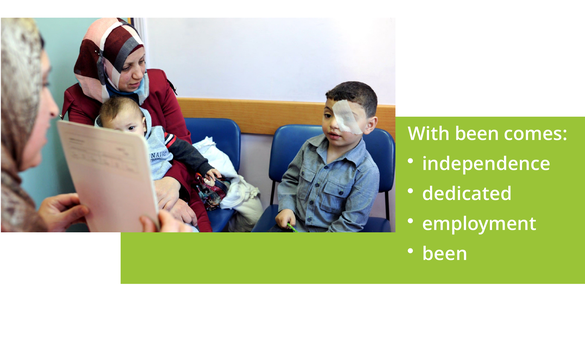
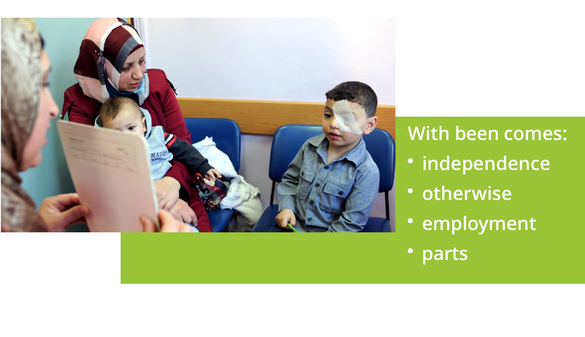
dedicated: dedicated -> otherwise (467, 194)
been: been -> parts (445, 254)
